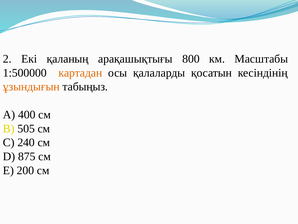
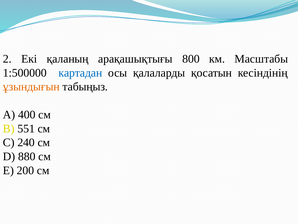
картадан colour: orange -> blue (80, 73)
505: 505 -> 551 (26, 128)
875: 875 -> 880 (27, 156)
